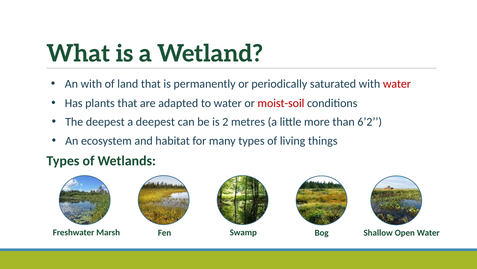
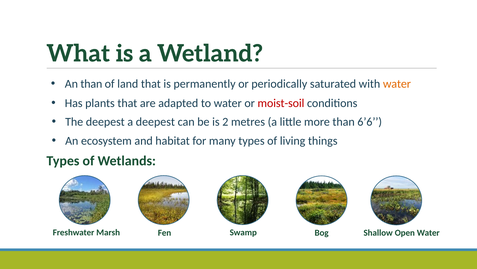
An with: with -> than (91, 84)
water colour: red -> orange (397, 84)
6’2: 6’2 -> 6’6 (370, 122)
